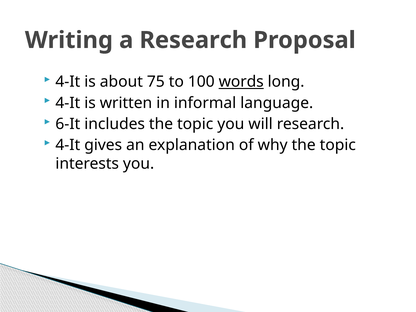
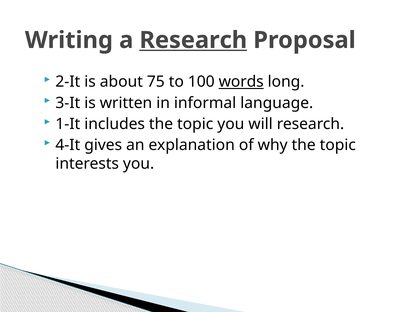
Research underline: none -> present (193, 40)
4-It: 4-It -> 2-It (68, 82)
4-It: 4-It -> 3-It (68, 103)
6-It: 6-It -> 1-It (68, 124)
